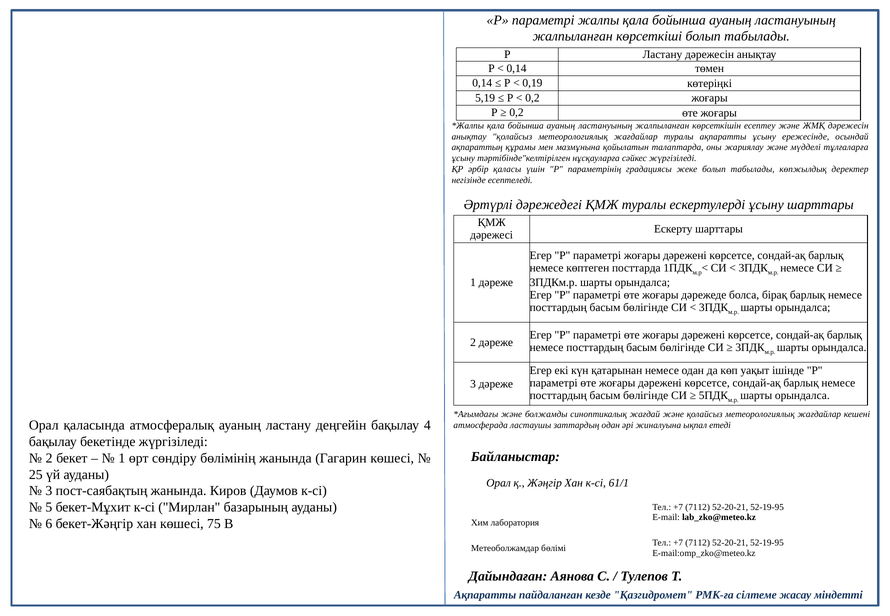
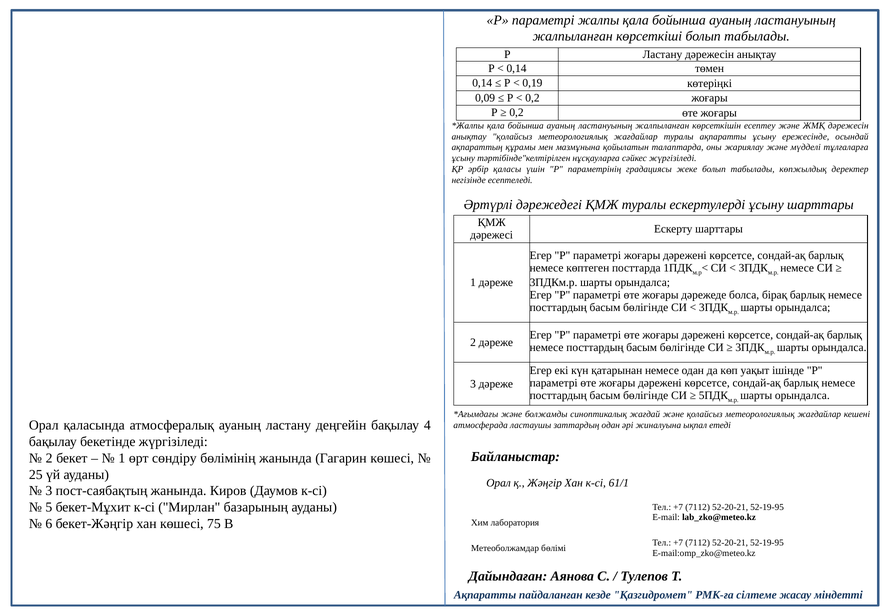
5,19: 5,19 -> 0,09 (485, 98)
